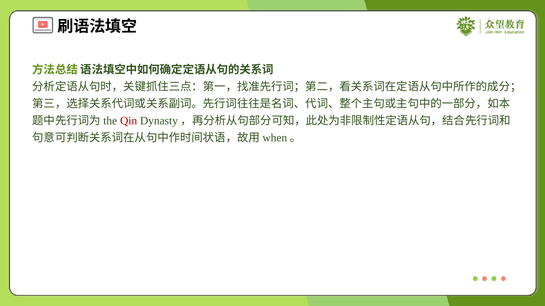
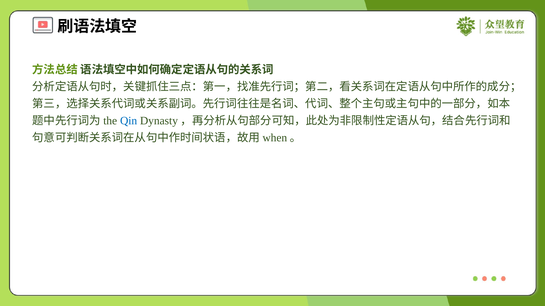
Qin colour: red -> blue (129, 121)
